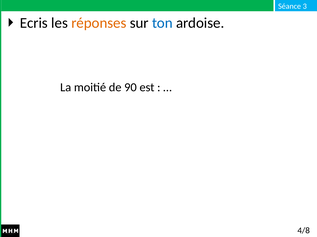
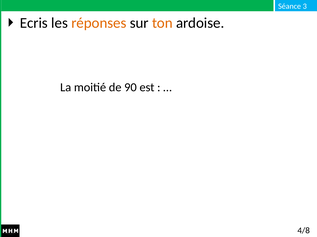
ton colour: blue -> orange (162, 23)
